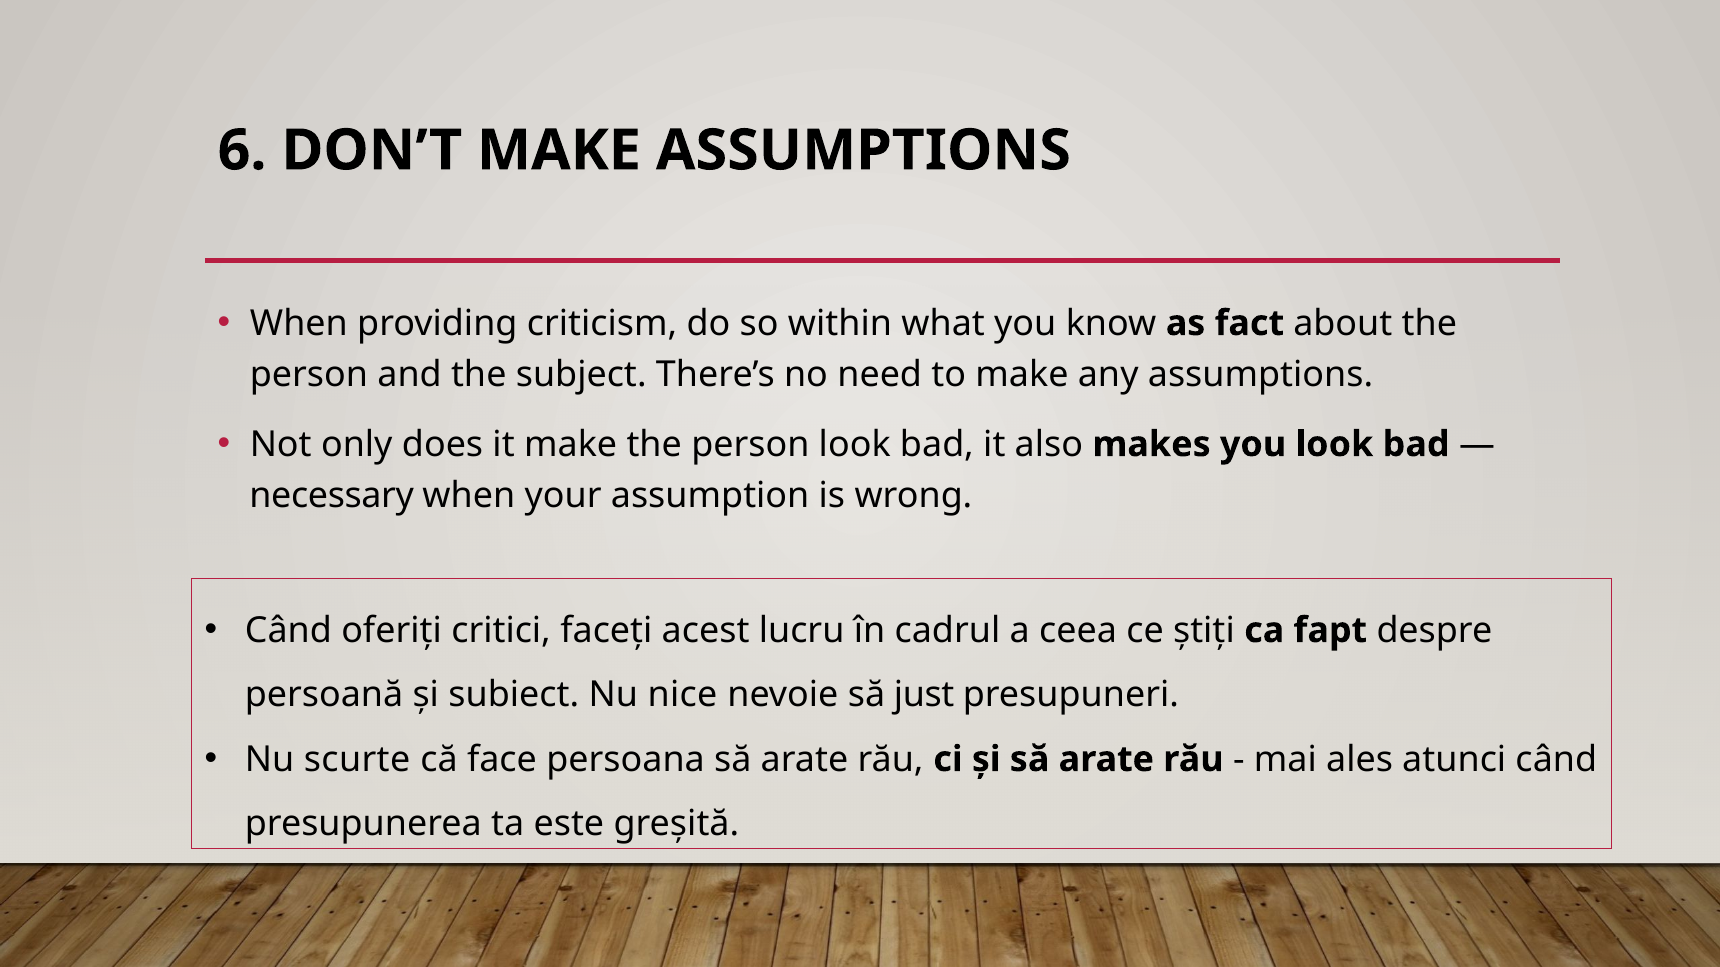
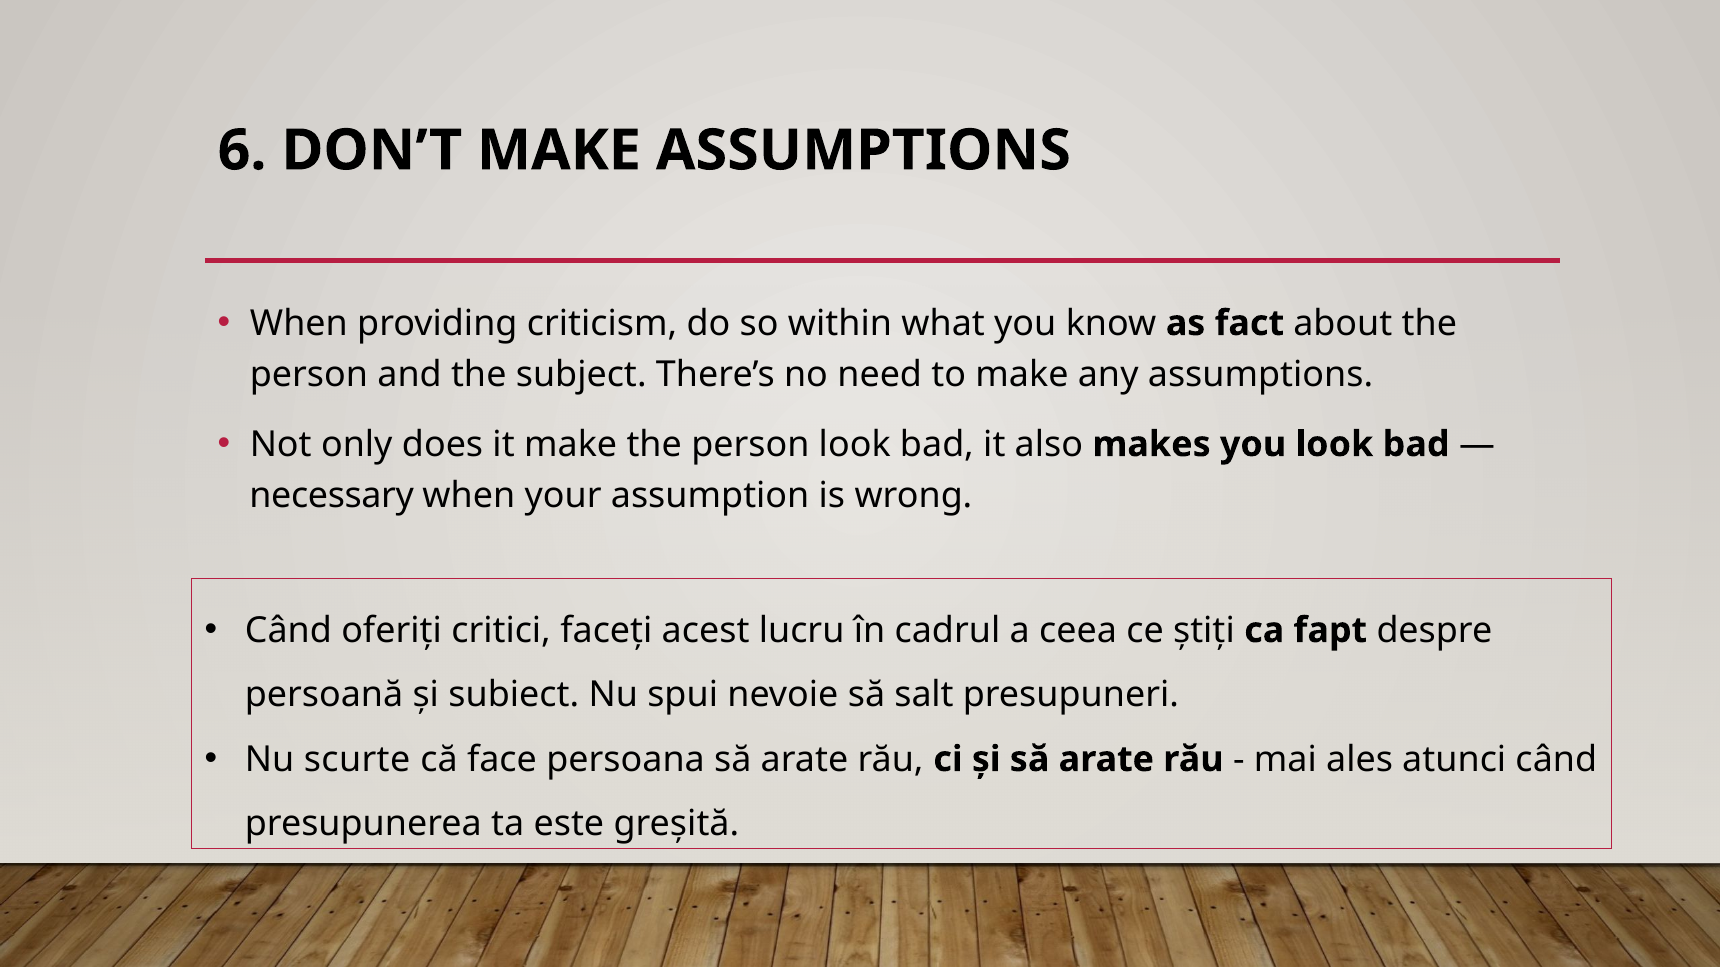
nice: nice -> spui (683, 695)
just: just -> salt (924, 695)
